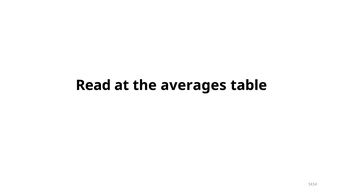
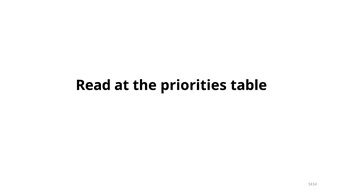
averages: averages -> priorities (194, 85)
